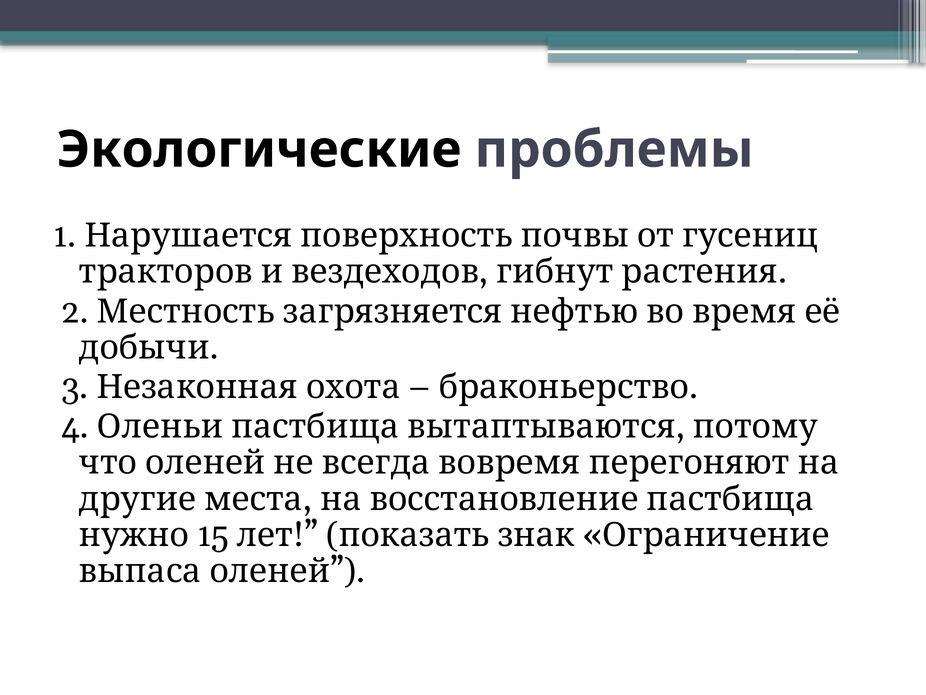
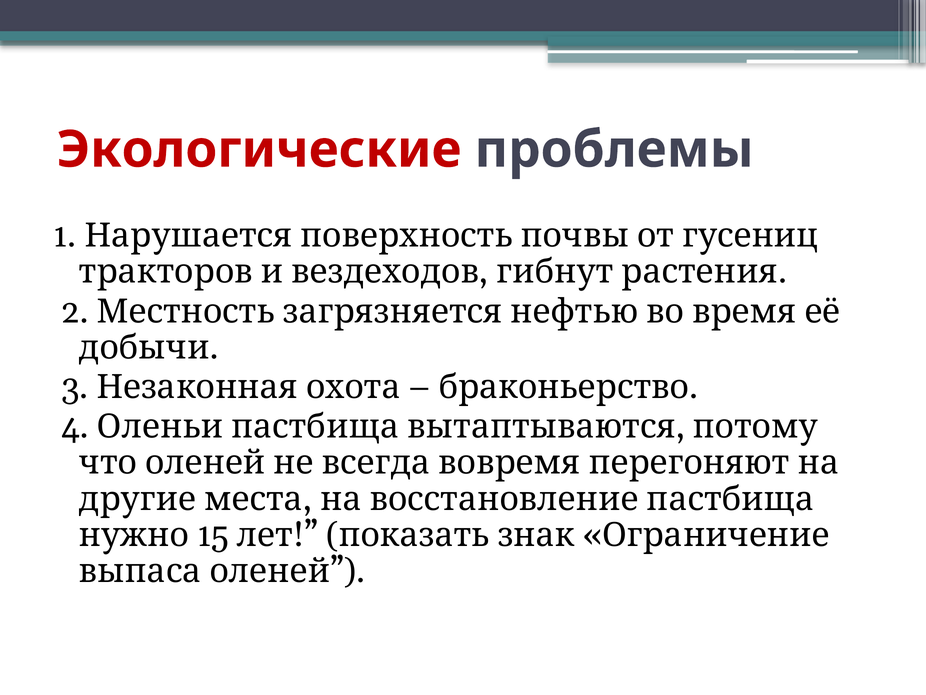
Экологические colour: black -> red (259, 150)
